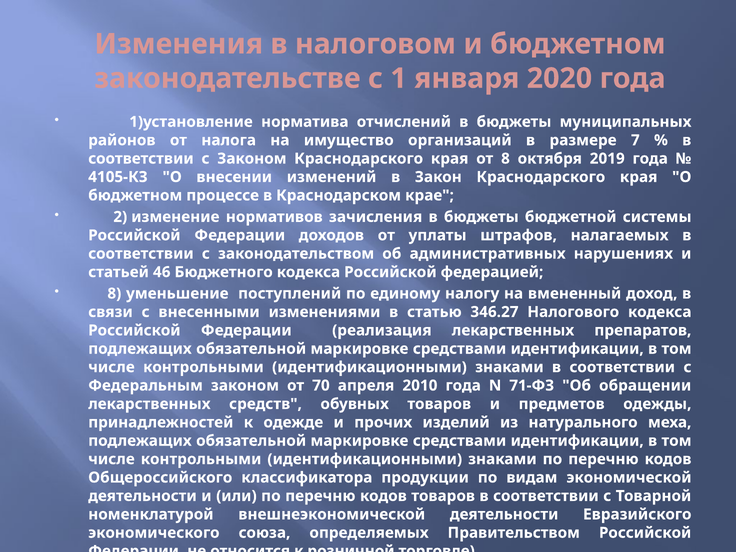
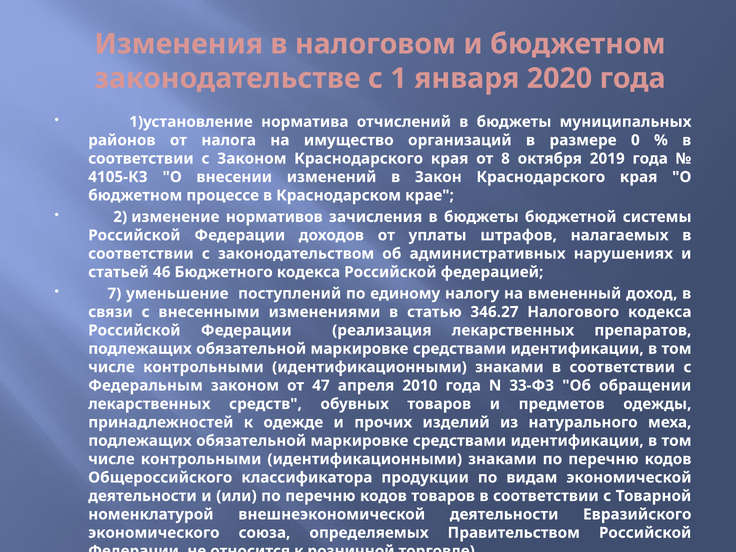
7: 7 -> 0 (635, 140)
8: 8 -> 7 (114, 294)
70: 70 -> 47 (321, 386)
71-ФЗ: 71-ФЗ -> 33-ФЗ (532, 386)
